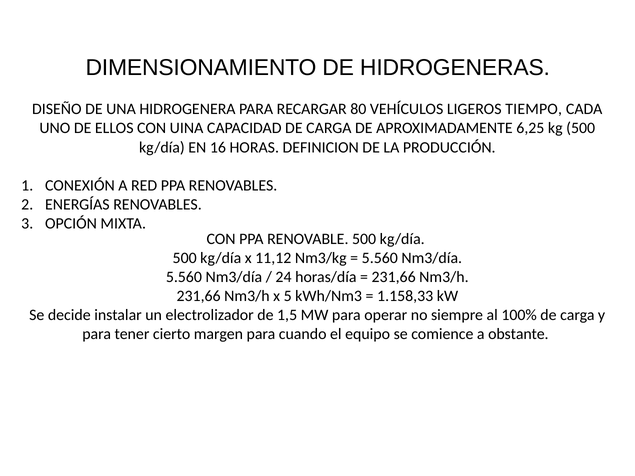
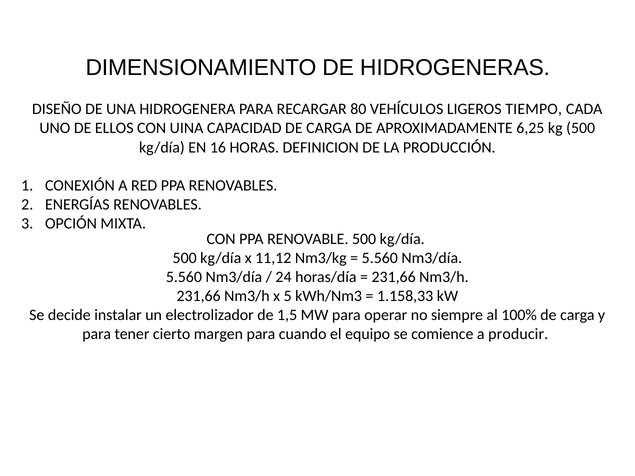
obstante: obstante -> producir (518, 334)
